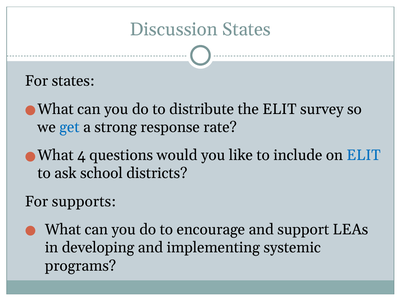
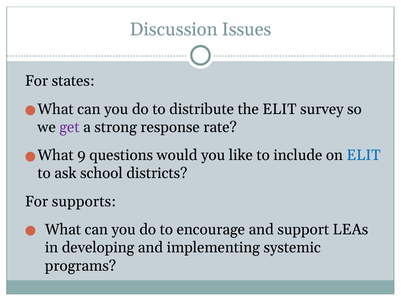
Discussion States: States -> Issues (247, 30)
get colour: blue -> purple (69, 127)
4: 4 -> 9 (81, 155)
